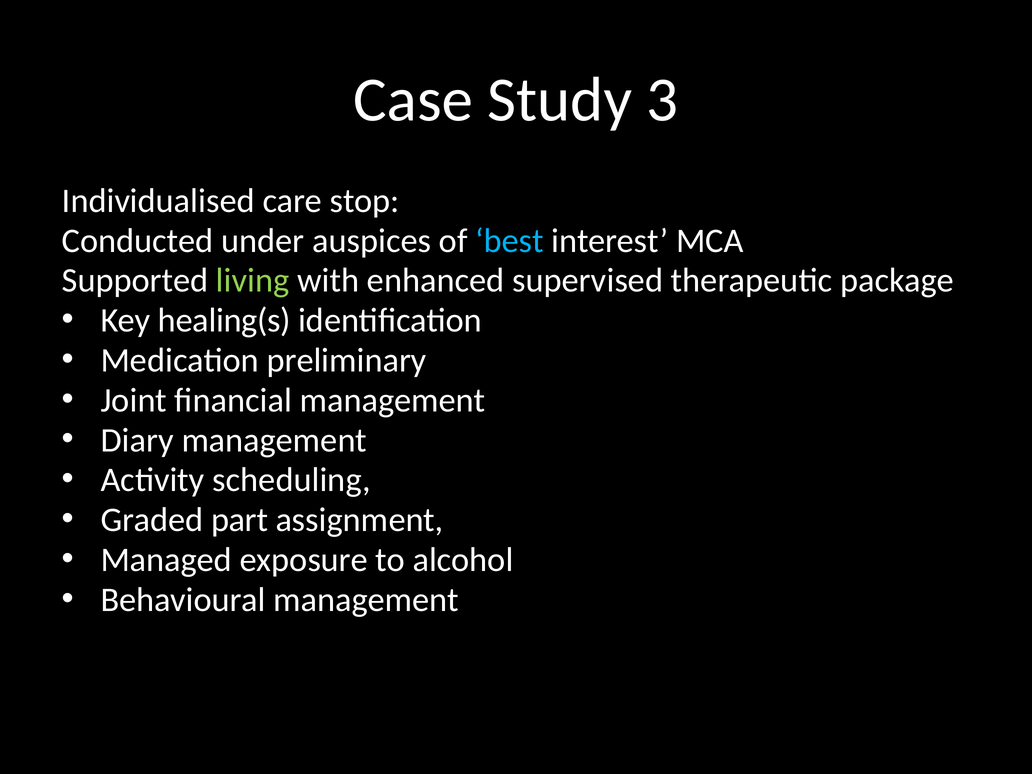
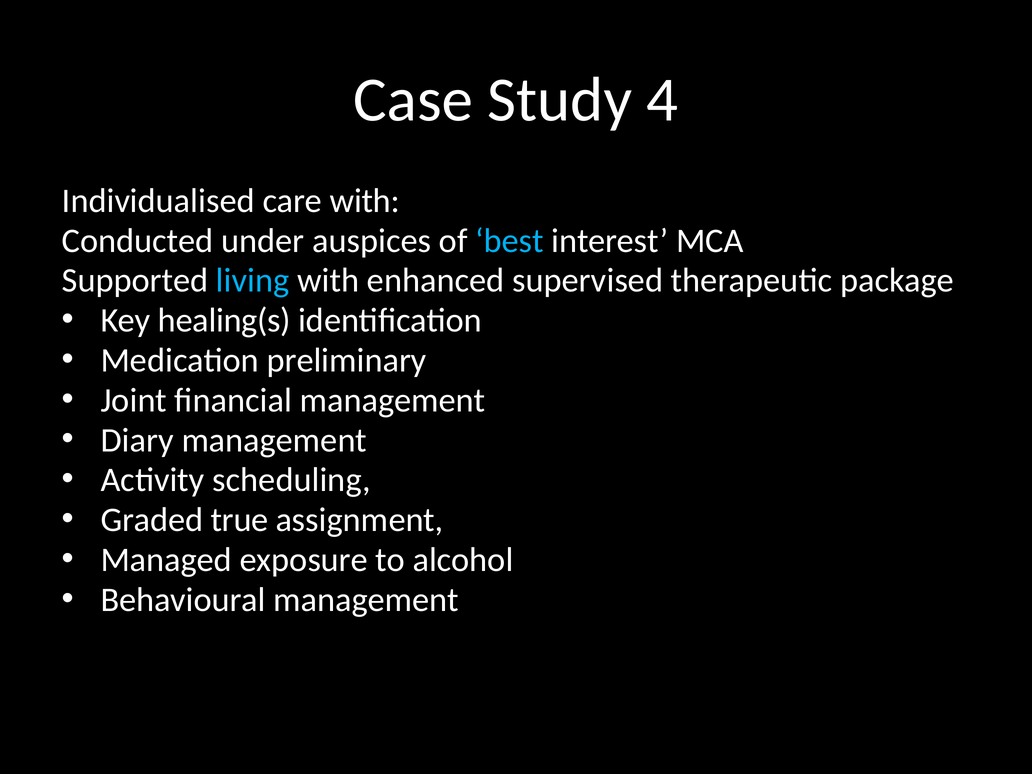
3: 3 -> 4 (662, 100)
care stop: stop -> with (365, 201)
living colour: light green -> light blue (253, 281)
part: part -> true (240, 520)
